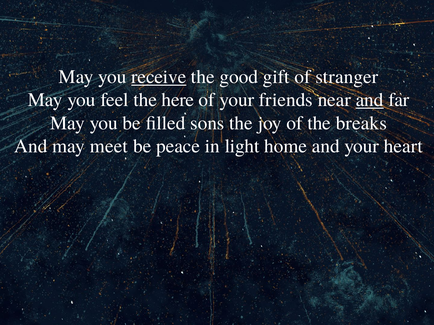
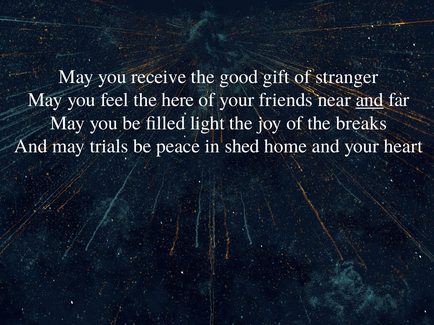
receive underline: present -> none (159, 77)
sons: sons -> light (207, 123)
meet: meet -> trials (109, 146)
light: light -> shed (242, 146)
